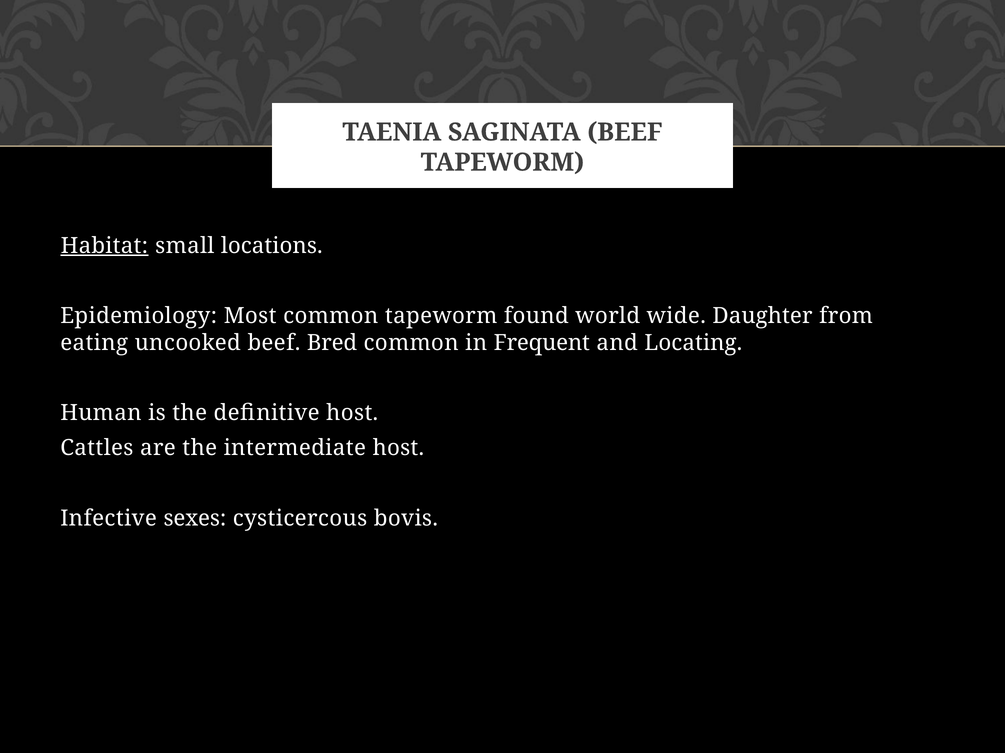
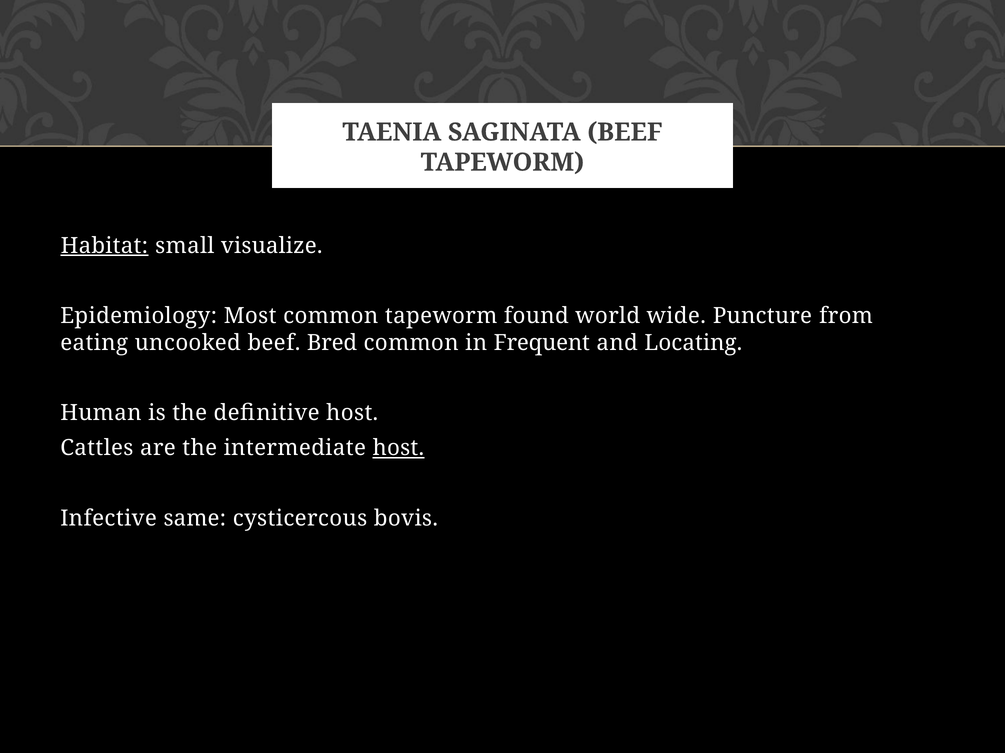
locations: locations -> visualize (272, 246)
Daughter: Daughter -> Puncture (762, 316)
host underline: none -> present (398, 448)
sexes: sexes -> same (195, 519)
